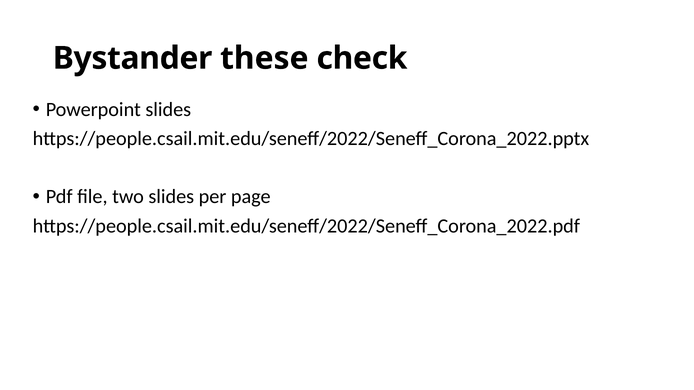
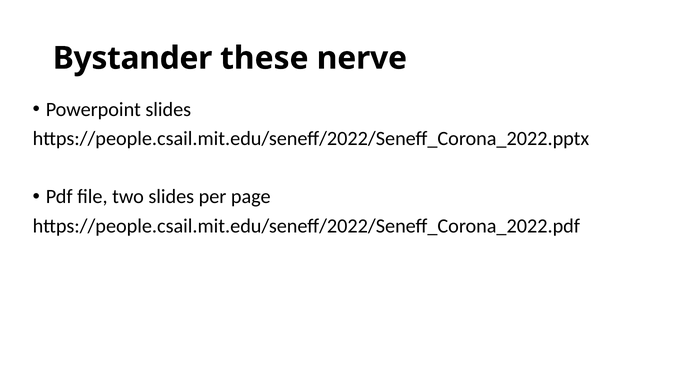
check: check -> nerve (362, 58)
